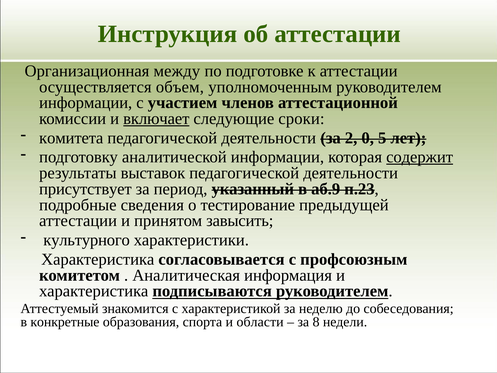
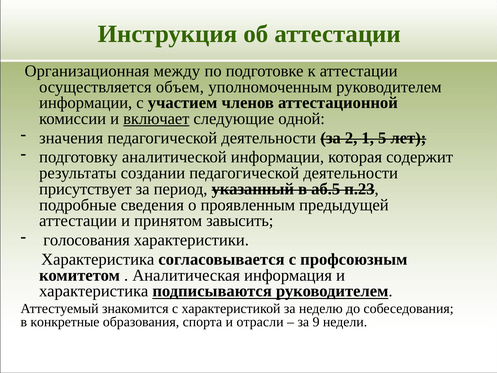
сроки: сроки -> одной (302, 119)
комитета: комитета -> значения (71, 138)
0: 0 -> 1 (368, 138)
содержит underline: present -> none (420, 157)
выставок: выставок -> создании (153, 173)
аб.9: аб.9 -> аб.5 (326, 189)
тестирование: тестирование -> проявленным (248, 205)
культурного: культурного -> голосования (87, 240)
области: области -> отрасли (260, 322)
8: 8 -> 9 (316, 322)
